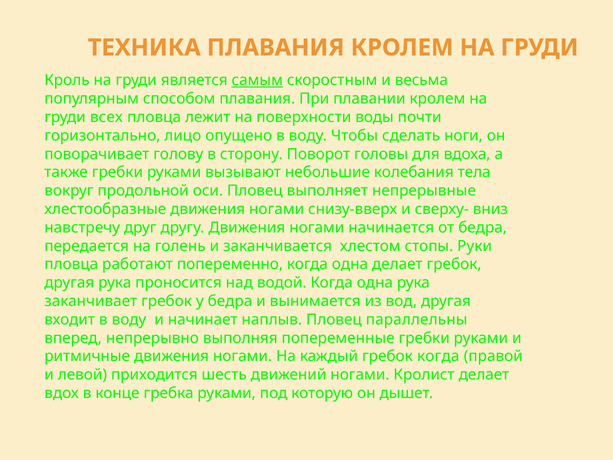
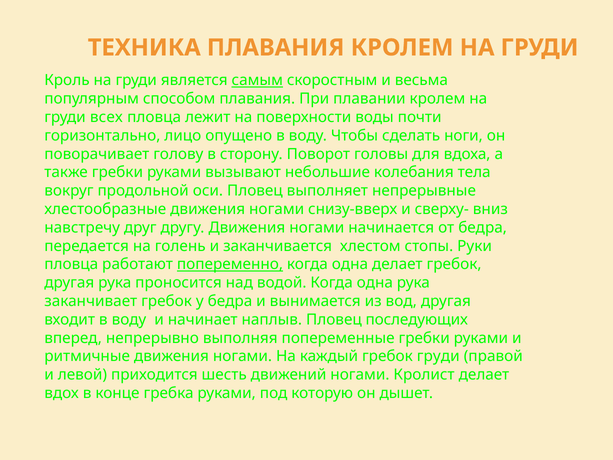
попеременно underline: none -> present (230, 264)
параллельны: параллельны -> последующих (417, 319)
гребок когда: когда -> груди (438, 356)
